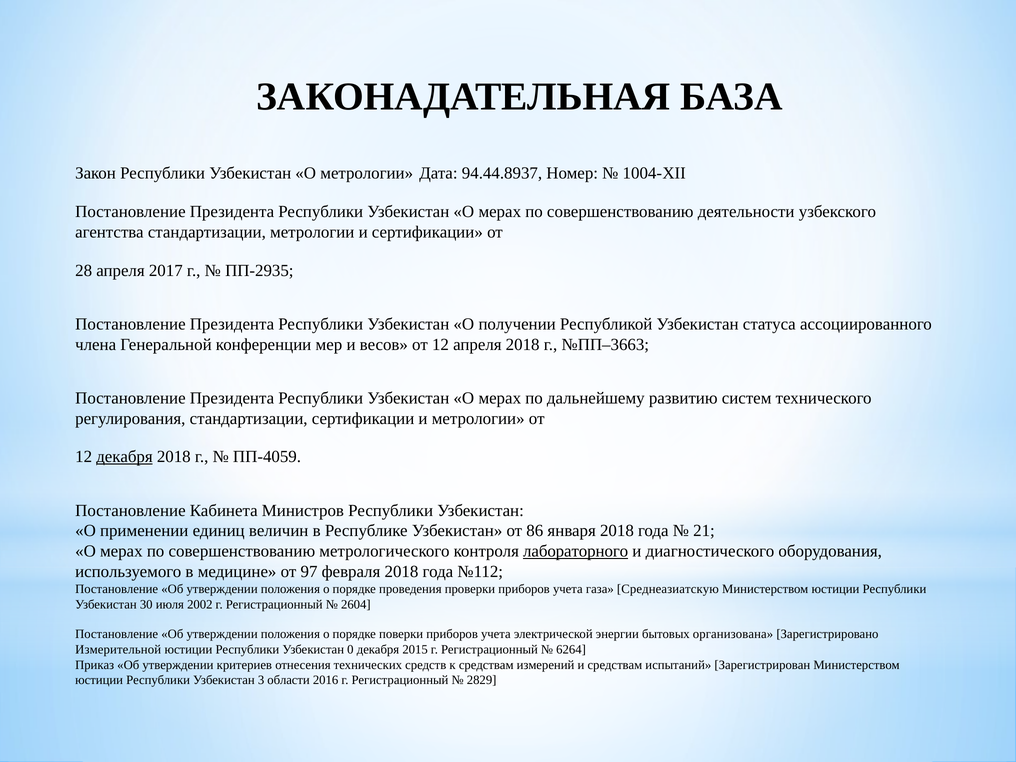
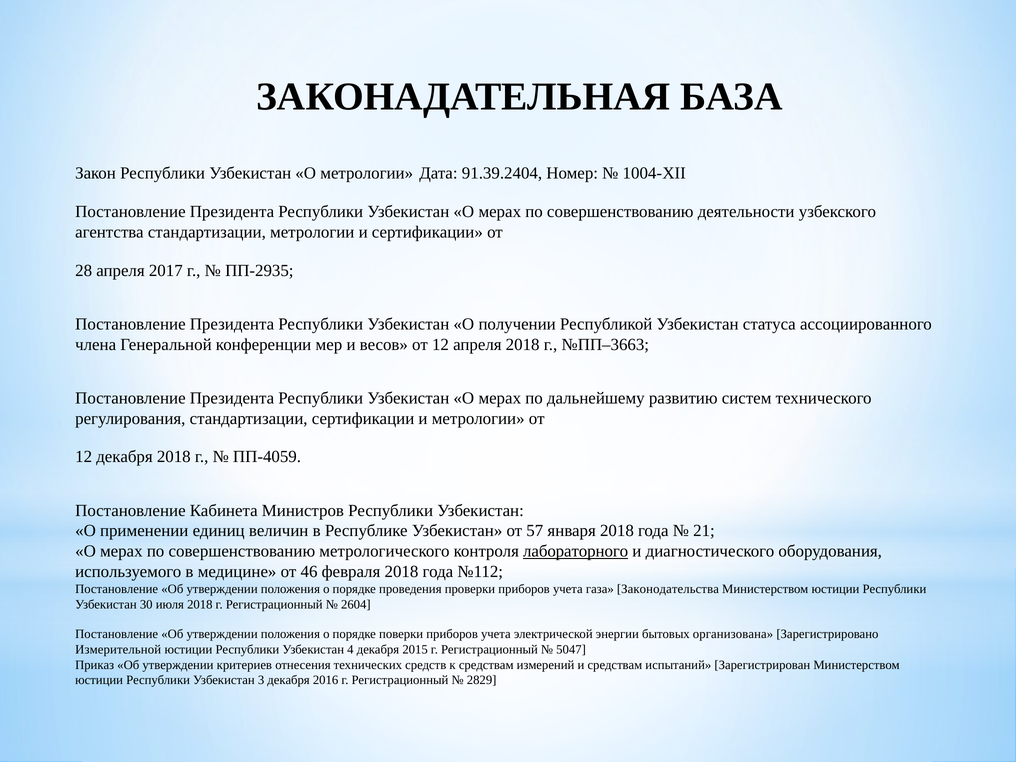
94.44.8937: 94.44.8937 -> 91.39.2404 (502, 173)
декабря underline: present -> none (124, 457)
86: 86 -> 57 (535, 531)
97: 97 -> 46 (309, 572)
Среднеазиатскую: Среднеазиатскую -> Законодательства (668, 589)
июля 2002: 2002 -> 2018 (200, 604)
0: 0 -> 4 (350, 650)
6264: 6264 -> 5047 (571, 650)
3 области: области -> декабря (289, 680)
